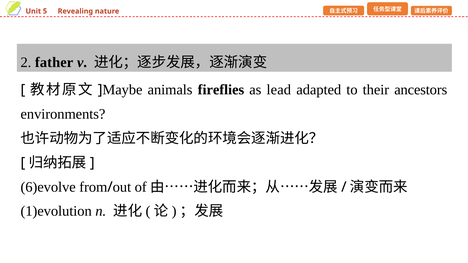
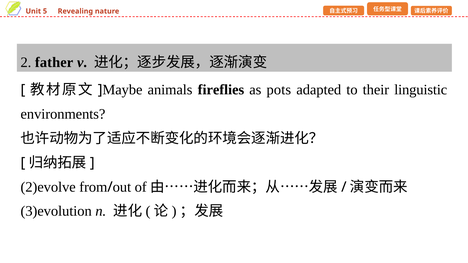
lead: lead -> pots (279, 90)
ancestors: ancestors -> linguistic (421, 90)
6)evolve: 6)evolve -> 2)evolve (48, 187)
1)evolution: 1)evolution -> 3)evolution (56, 211)
